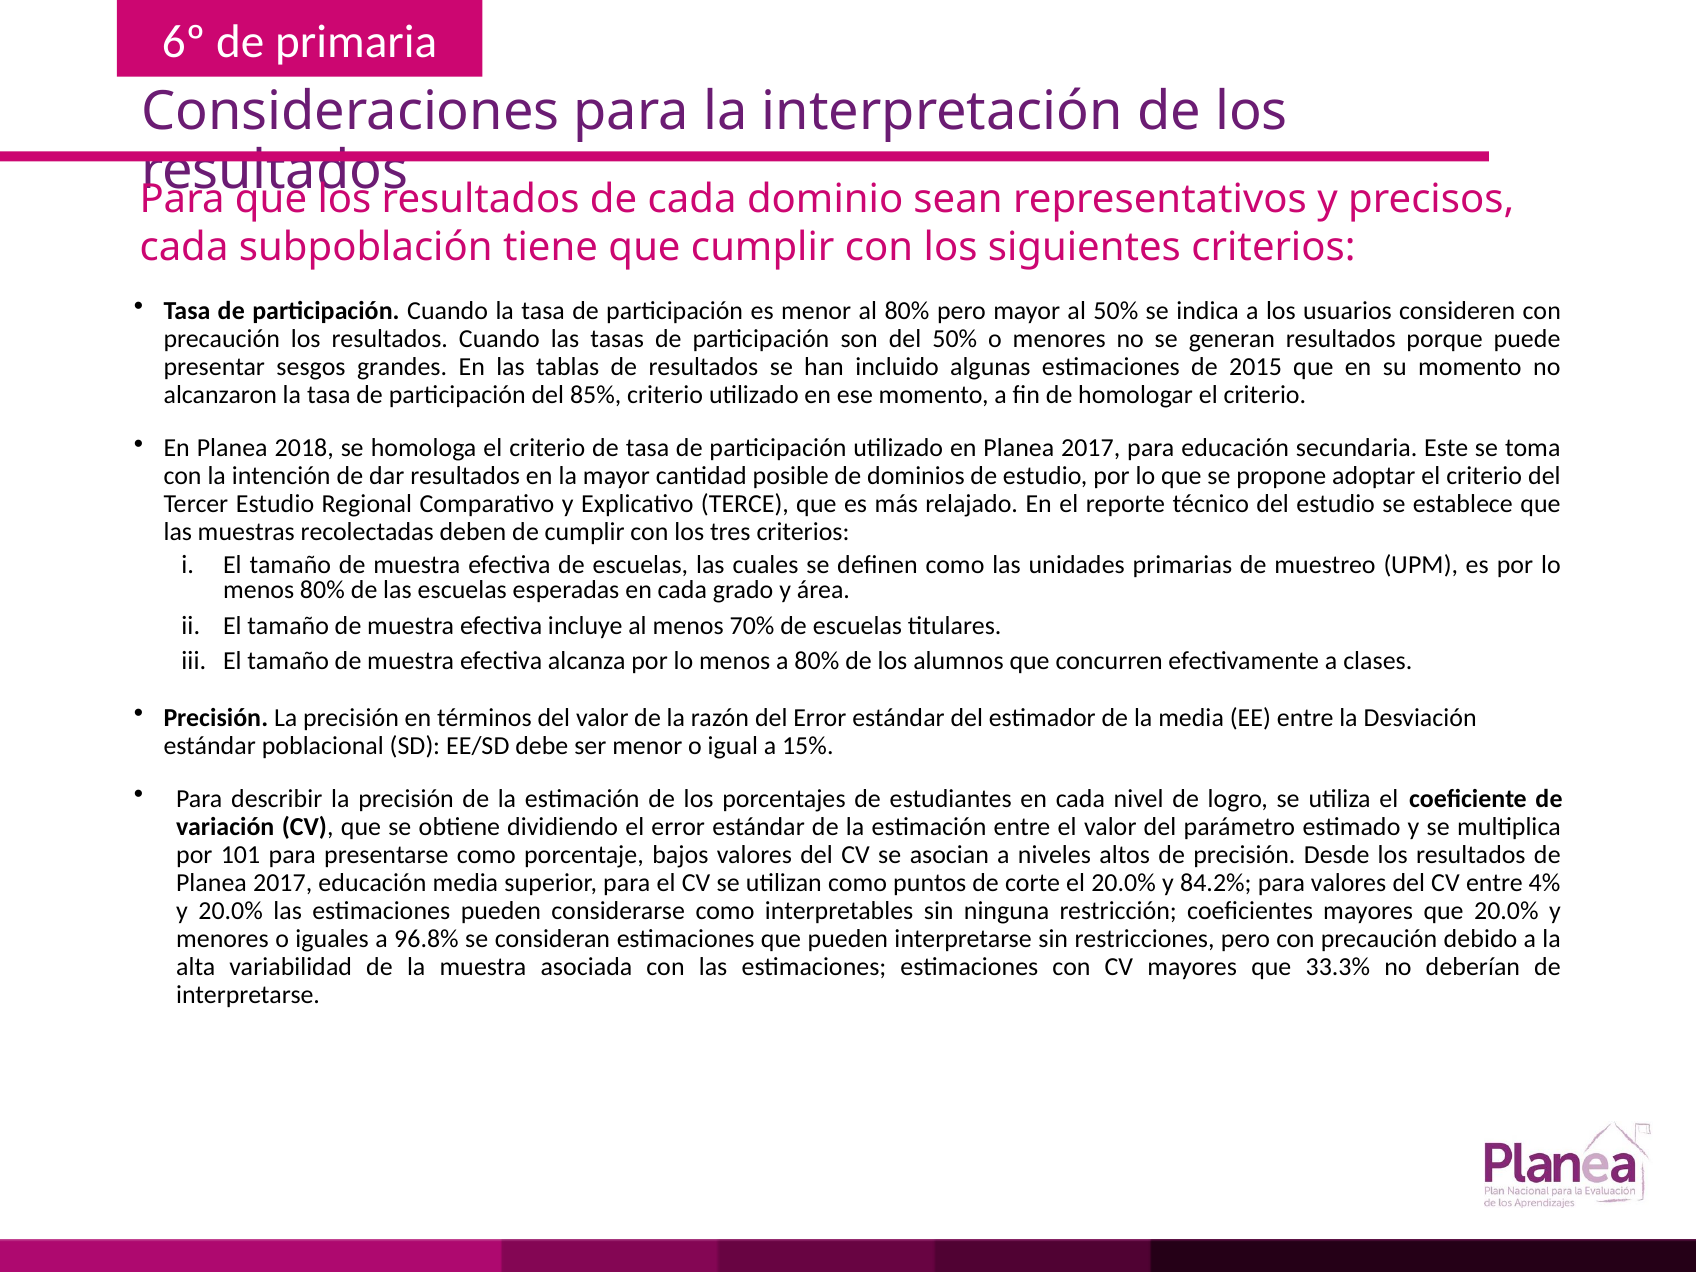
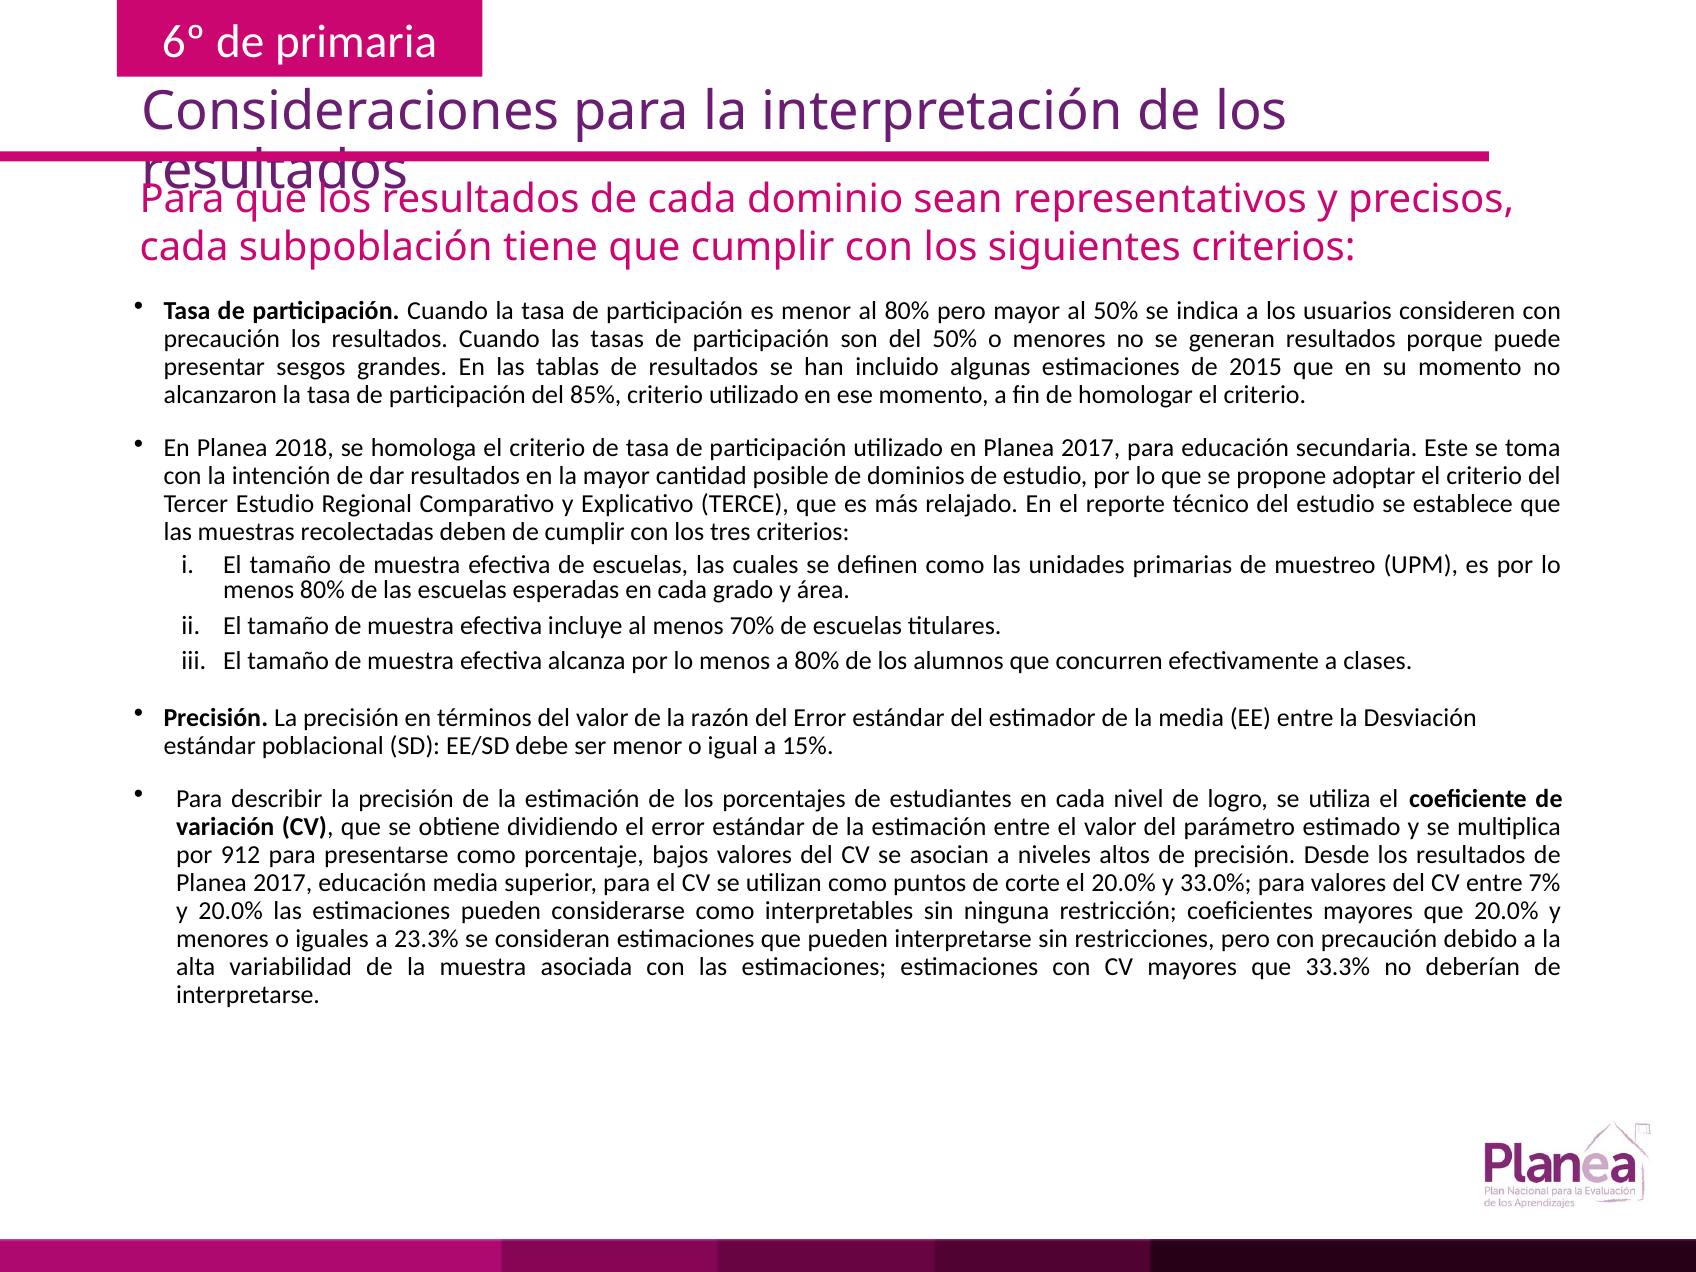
101: 101 -> 912 (240, 855)
84.2%: 84.2% -> 33.0% (1216, 883)
4%: 4% -> 7% (1545, 883)
96.8%: 96.8% -> 23.3% (426, 939)
